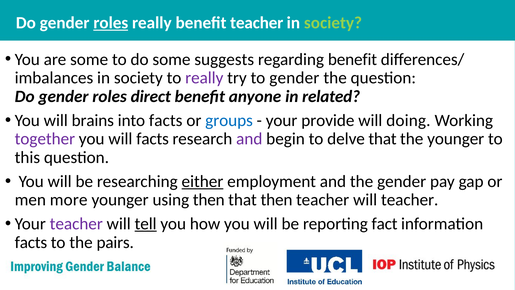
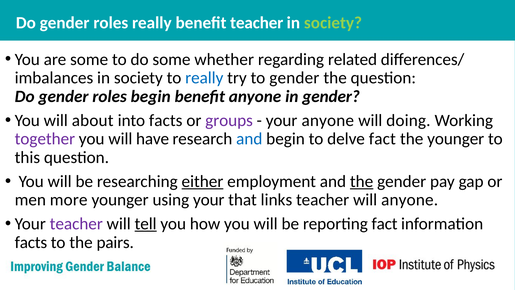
roles underline: present -> none (111, 23)
suggests: suggests -> whether (224, 59)
regarding benefit: benefit -> related (352, 59)
really colour: purple -> blue (204, 78)
roles direct: direct -> begin (151, 96)
in related: related -> gender (331, 96)
brains: brains -> about (93, 120)
groups colour: blue -> purple (229, 120)
your provide: provide -> anyone (328, 120)
will facts: facts -> have (153, 139)
and colour: purple -> blue (249, 139)
delve that: that -> fact (382, 139)
the underline: none -> present (362, 181)
using then: then -> your (209, 200)
that then: then -> links (276, 200)
will teacher: teacher -> anyone (410, 200)
